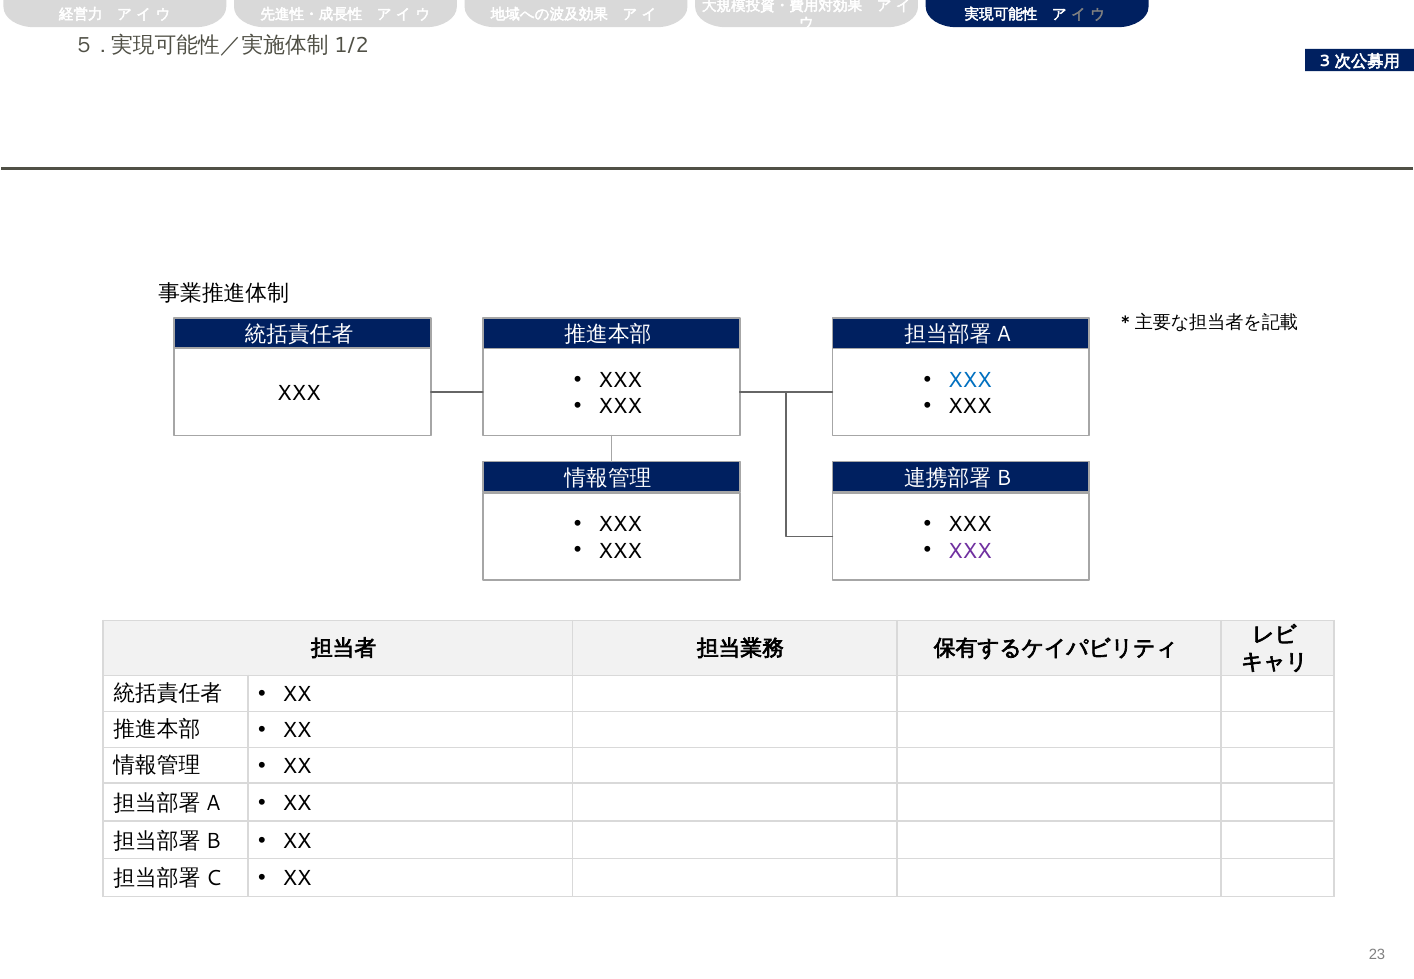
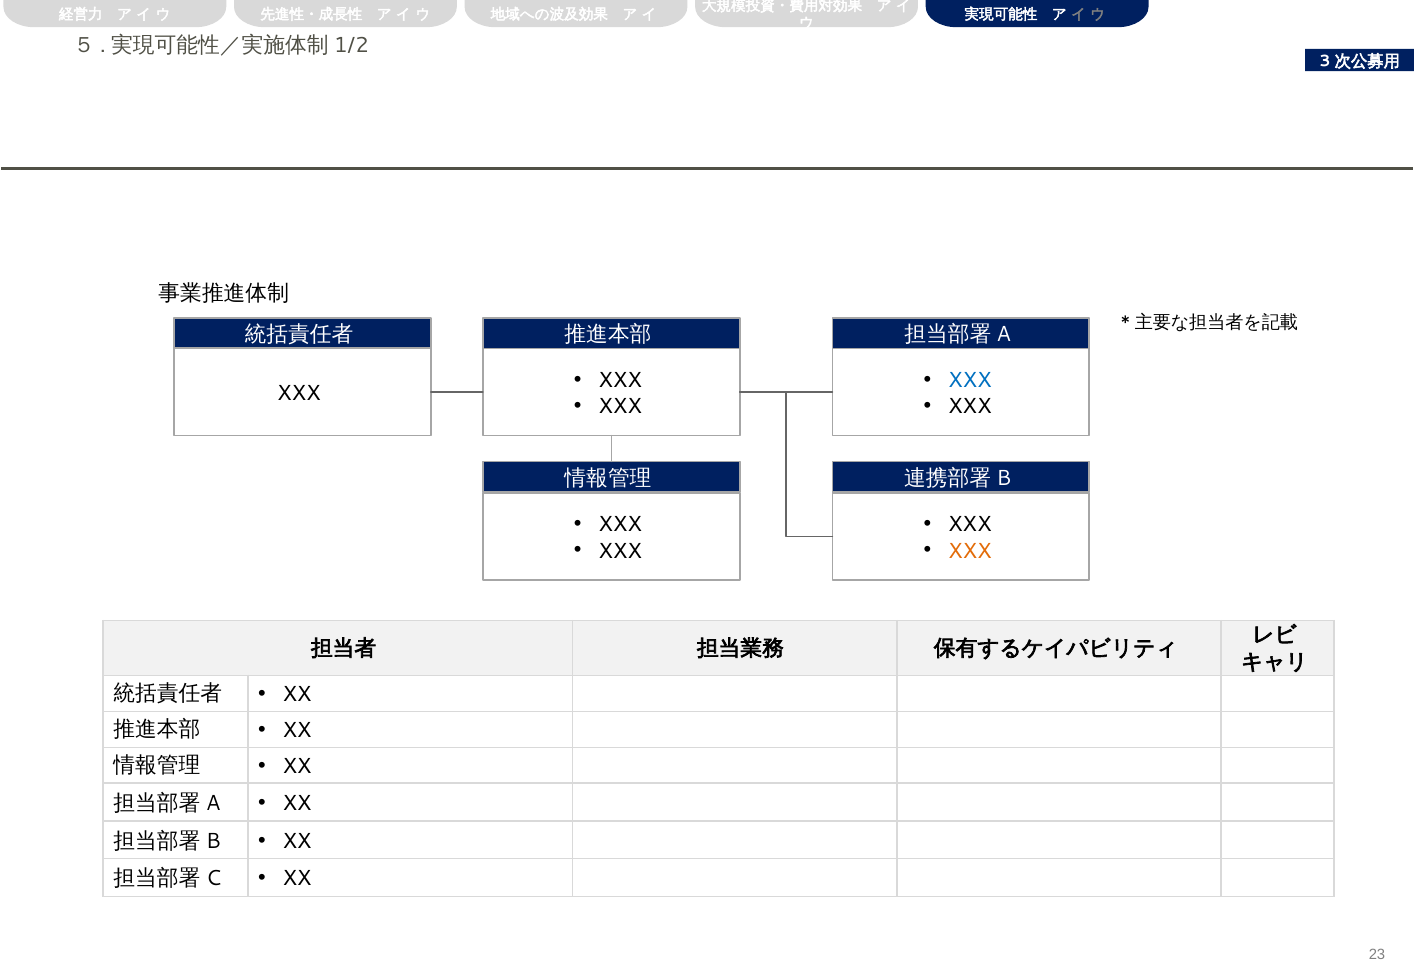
XXX colour: purple -> orange (970, 551)
